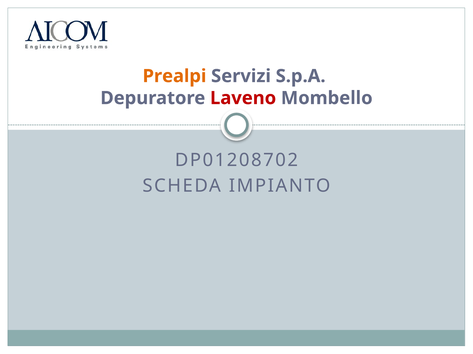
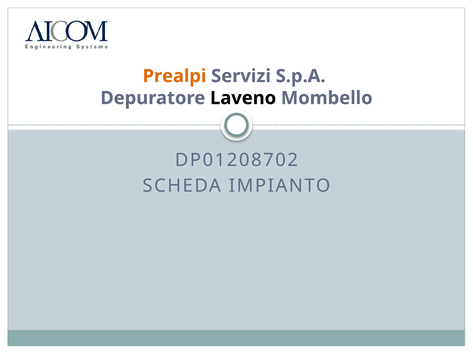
Laveno colour: red -> black (243, 98)
